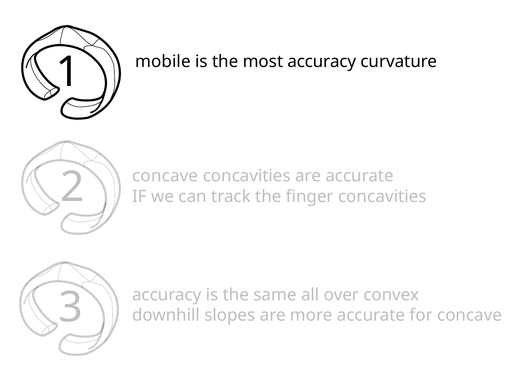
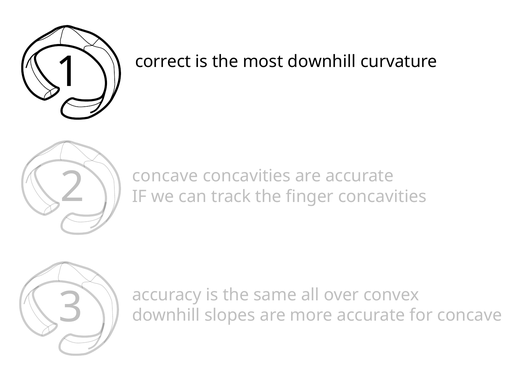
mobile: mobile -> correct (163, 61)
most accuracy: accuracy -> downhill (322, 61)
